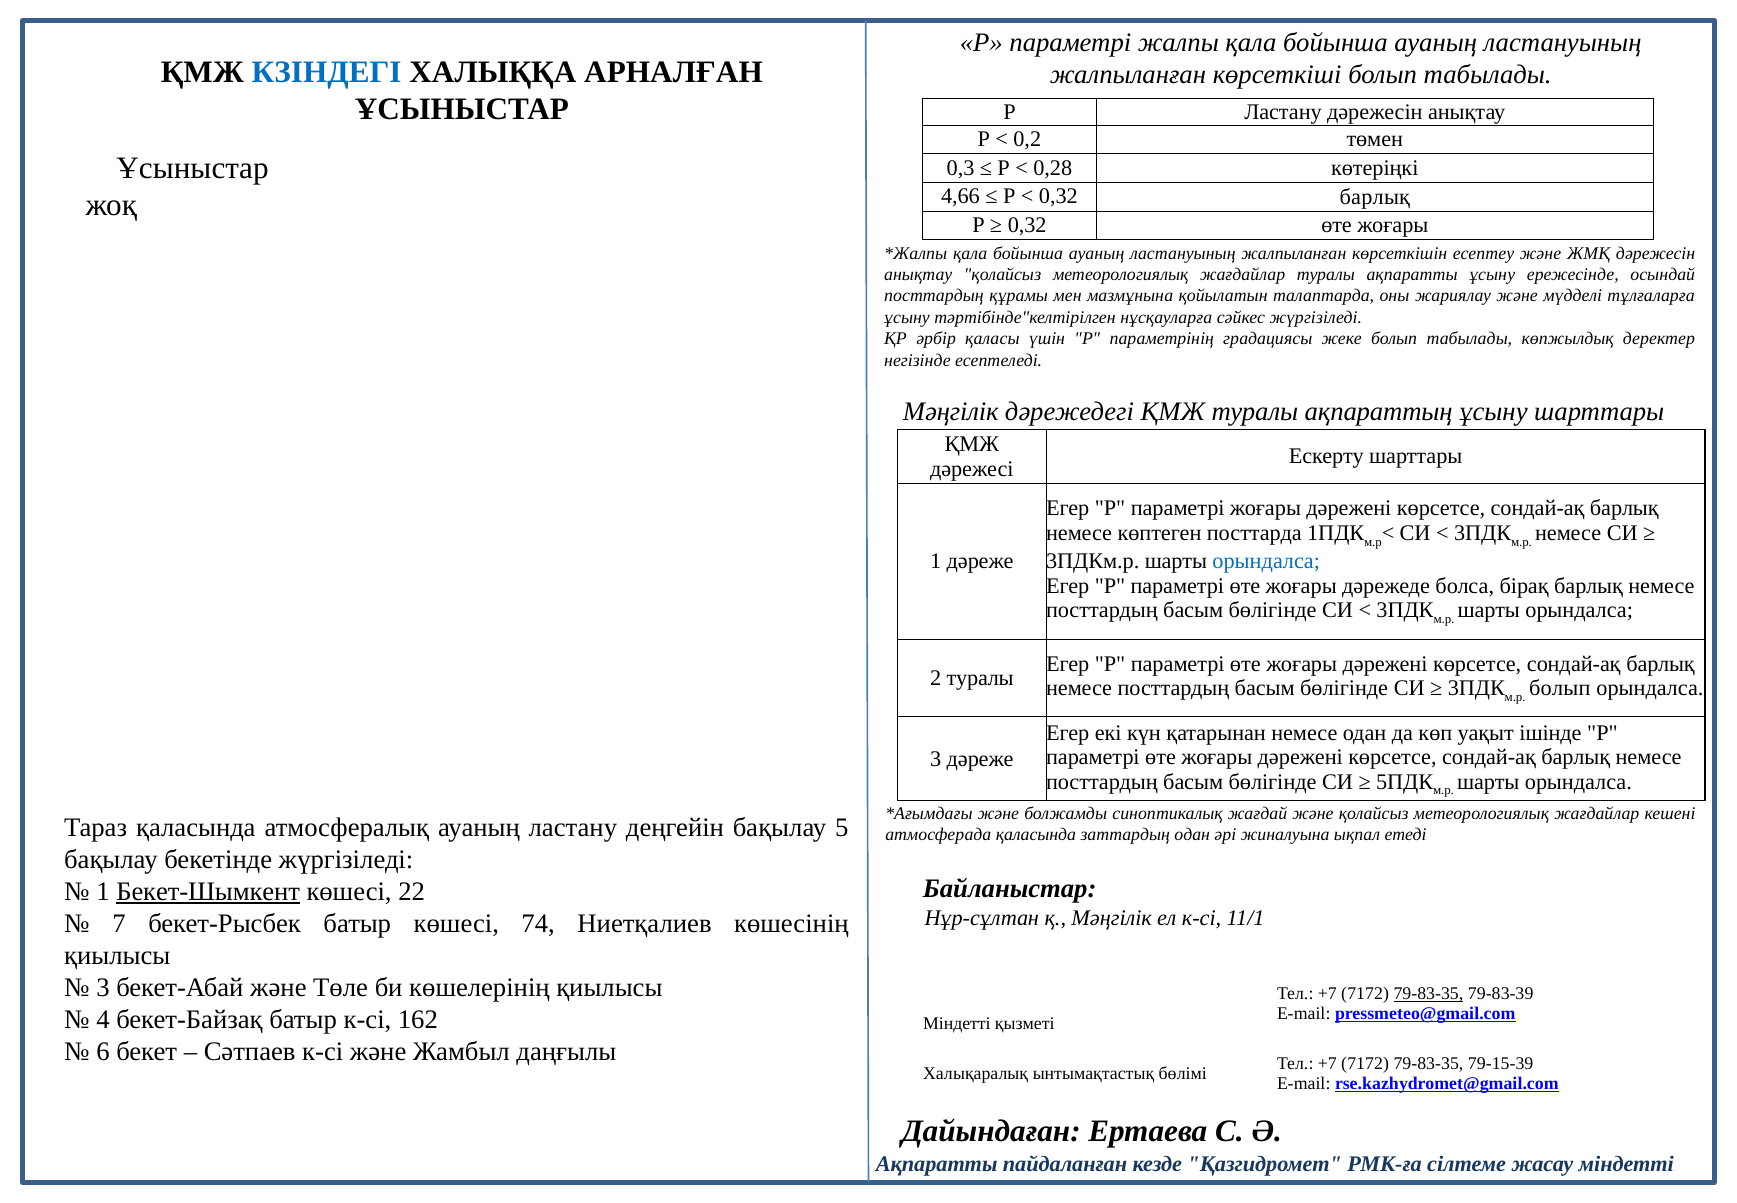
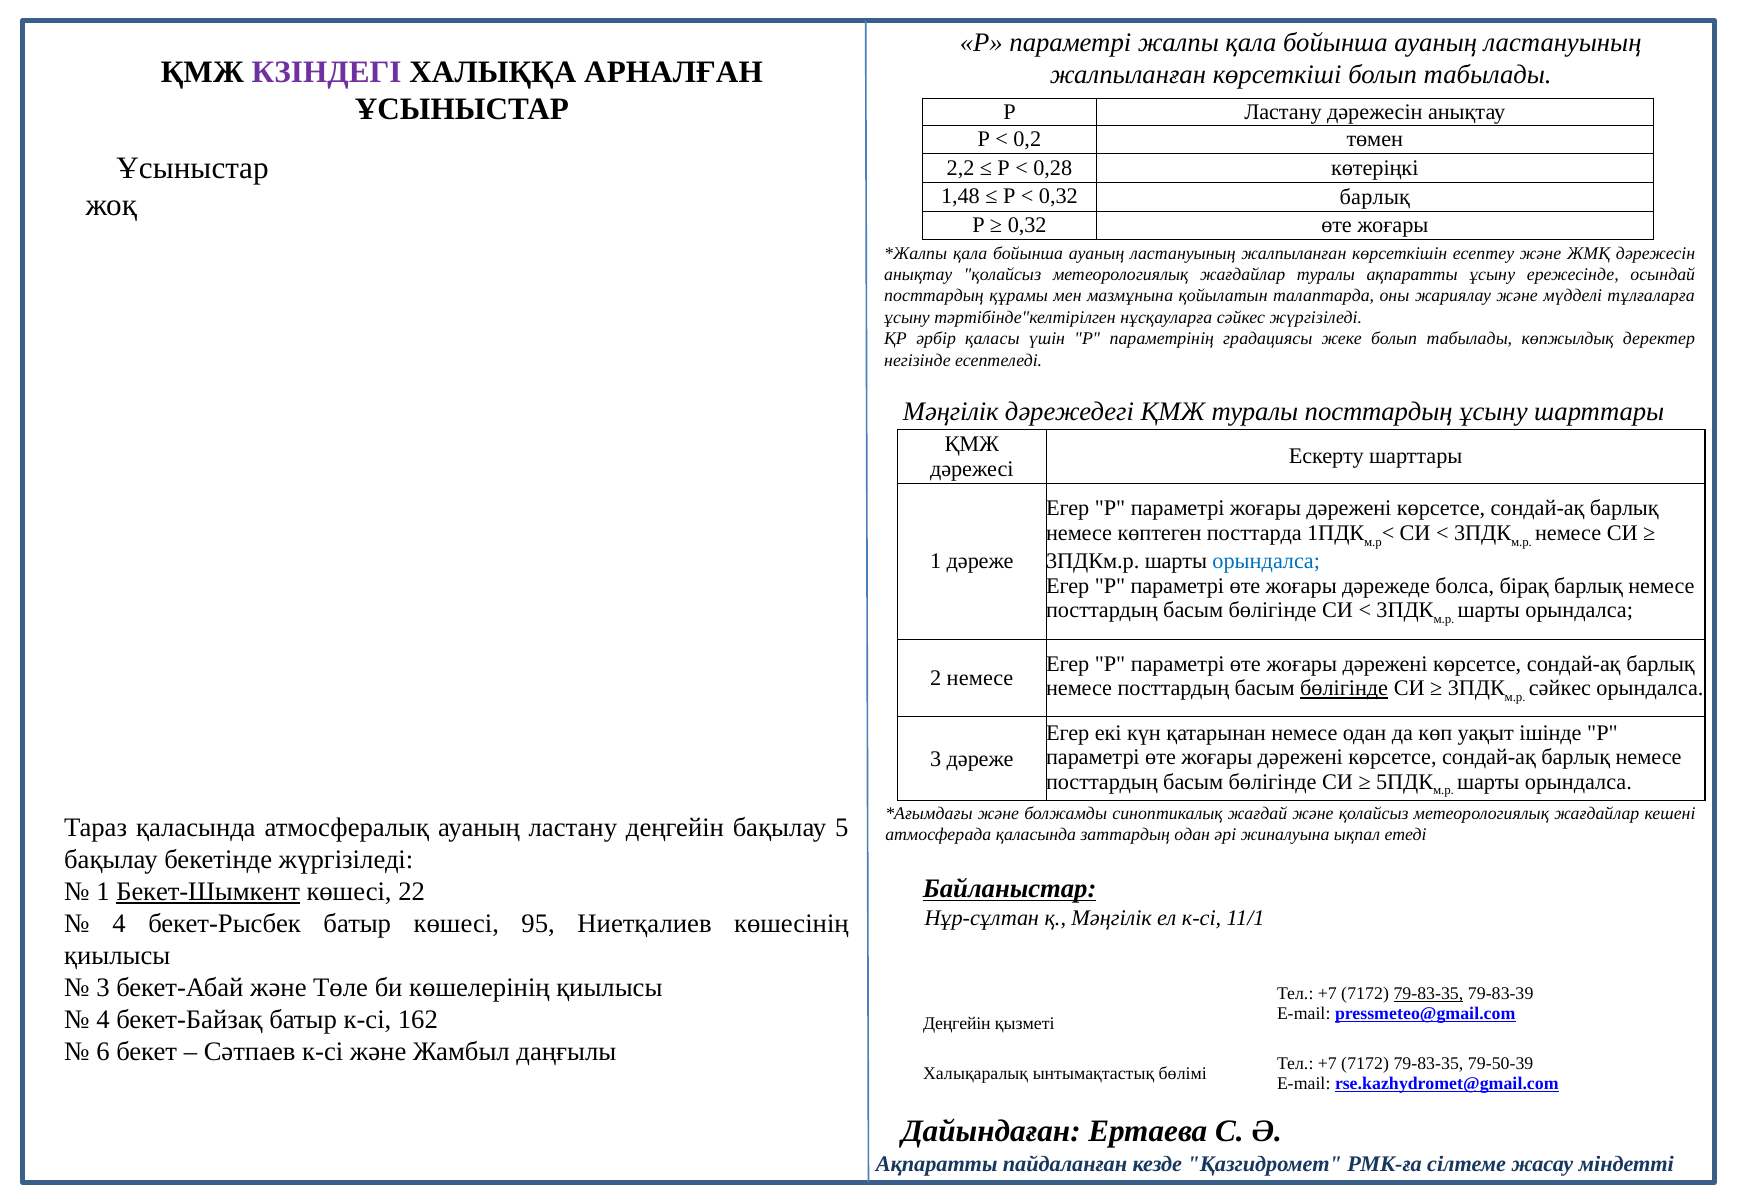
КЗІНДЕГІ colour: blue -> purple (327, 72)
0,3: 0,3 -> 2,2 (961, 168)
4,66: 4,66 -> 1,48 (960, 196)
туралы ақпараттың: ақпараттың -> посттардың (1379, 412)
2 туралы: туралы -> немесе (980, 678)
бөлігінде underline: none -> present (1344, 688)
болып: болып -> сәйкес (1560, 688)
Байланыстар underline: none -> present (1010, 889)
7: 7 -> 4 (119, 923)
74: 74 -> 95 (538, 923)
Міндетті: Міндетті -> Деңгейін (957, 1023)
79-15-39: 79-15-39 -> 79-50-39 (1501, 1063)
